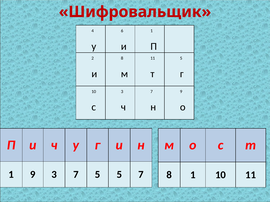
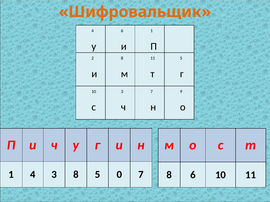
Шифровальщик colour: red -> orange (135, 12)
1 9: 9 -> 4 (33, 175)
3 7: 7 -> 8 (76, 175)
5 5: 5 -> 0 (119, 175)
8 1: 1 -> 6 (193, 175)
